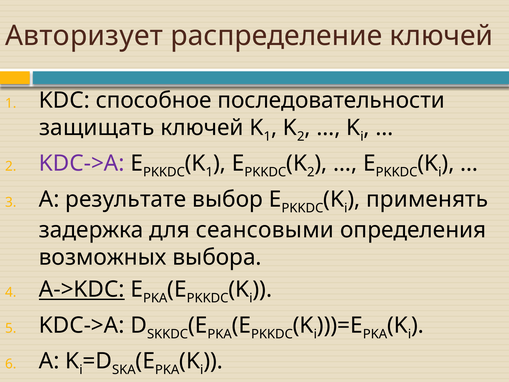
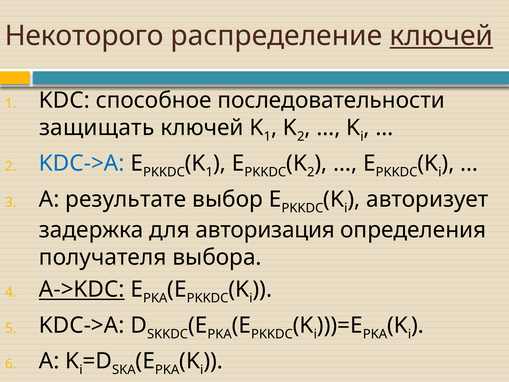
Авторизует: Авторизует -> Некоторого (84, 36)
ключей underline: none -> present (441, 36)
KDC->A colour: purple -> blue (82, 163)
применять: применять -> авторизует (427, 199)
сеансовыми: сеансовыми -> авторизация (265, 230)
возможных: возможных -> получателя (103, 257)
